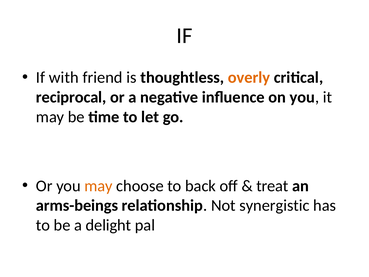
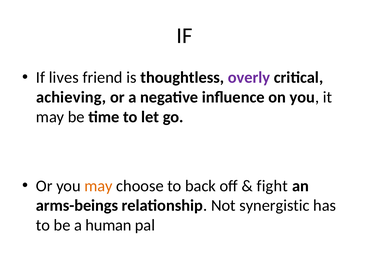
with: with -> lives (64, 77)
overly colour: orange -> purple (249, 77)
reciprocal: reciprocal -> achieving (71, 97)
treat: treat -> fight (272, 186)
delight: delight -> human (108, 225)
